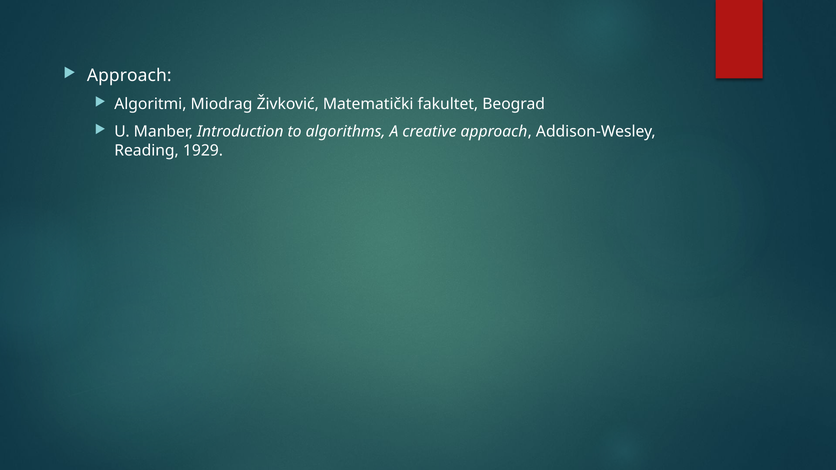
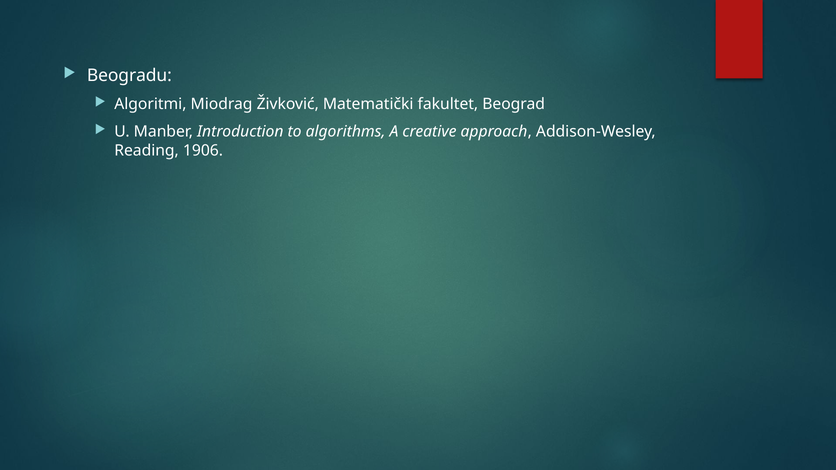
Approach: Approach -> Beogradu (129, 76)
1929: 1929 -> 1906 (203, 151)
